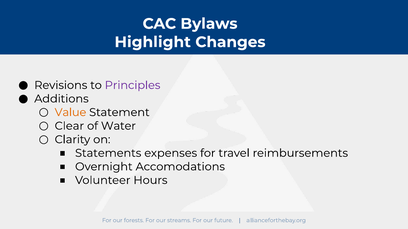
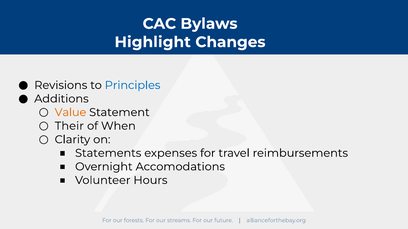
Principles colour: purple -> blue (133, 85)
Clear: Clear -> Their (69, 126)
Water: Water -> When (118, 126)
